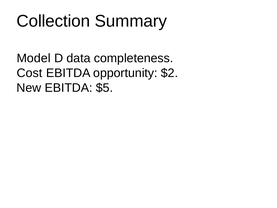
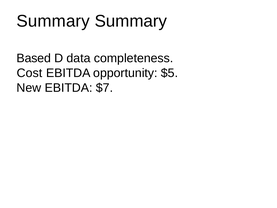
Collection: Collection -> Summary (53, 21)
Model: Model -> Based (34, 58)
$2: $2 -> $5 (170, 73)
$5: $5 -> $7 (104, 88)
